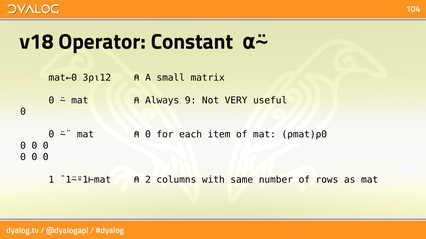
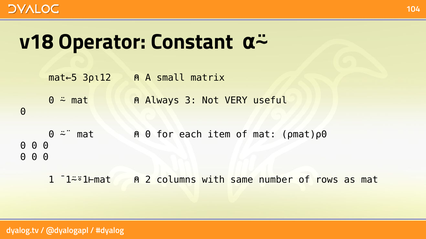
mat←0: mat←0 -> mat←5 (63, 78)
9: 9 -> 3 (191, 101)
